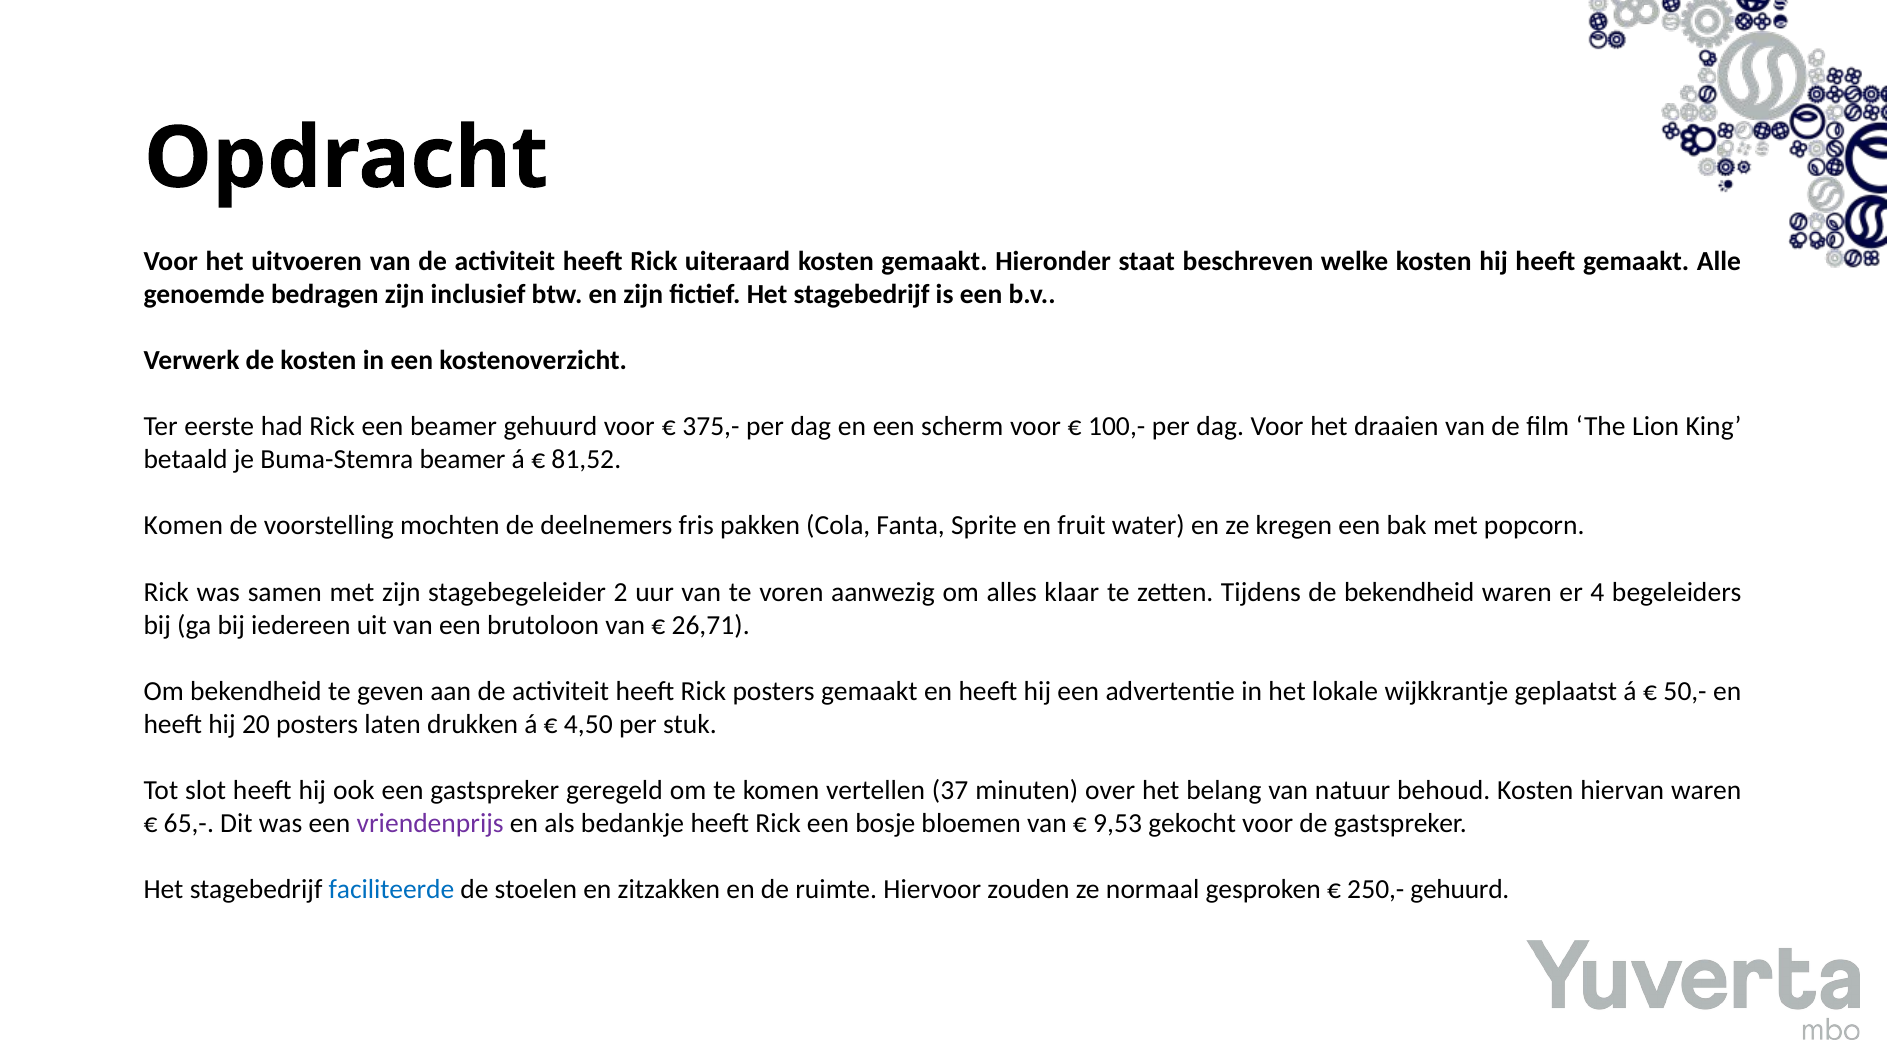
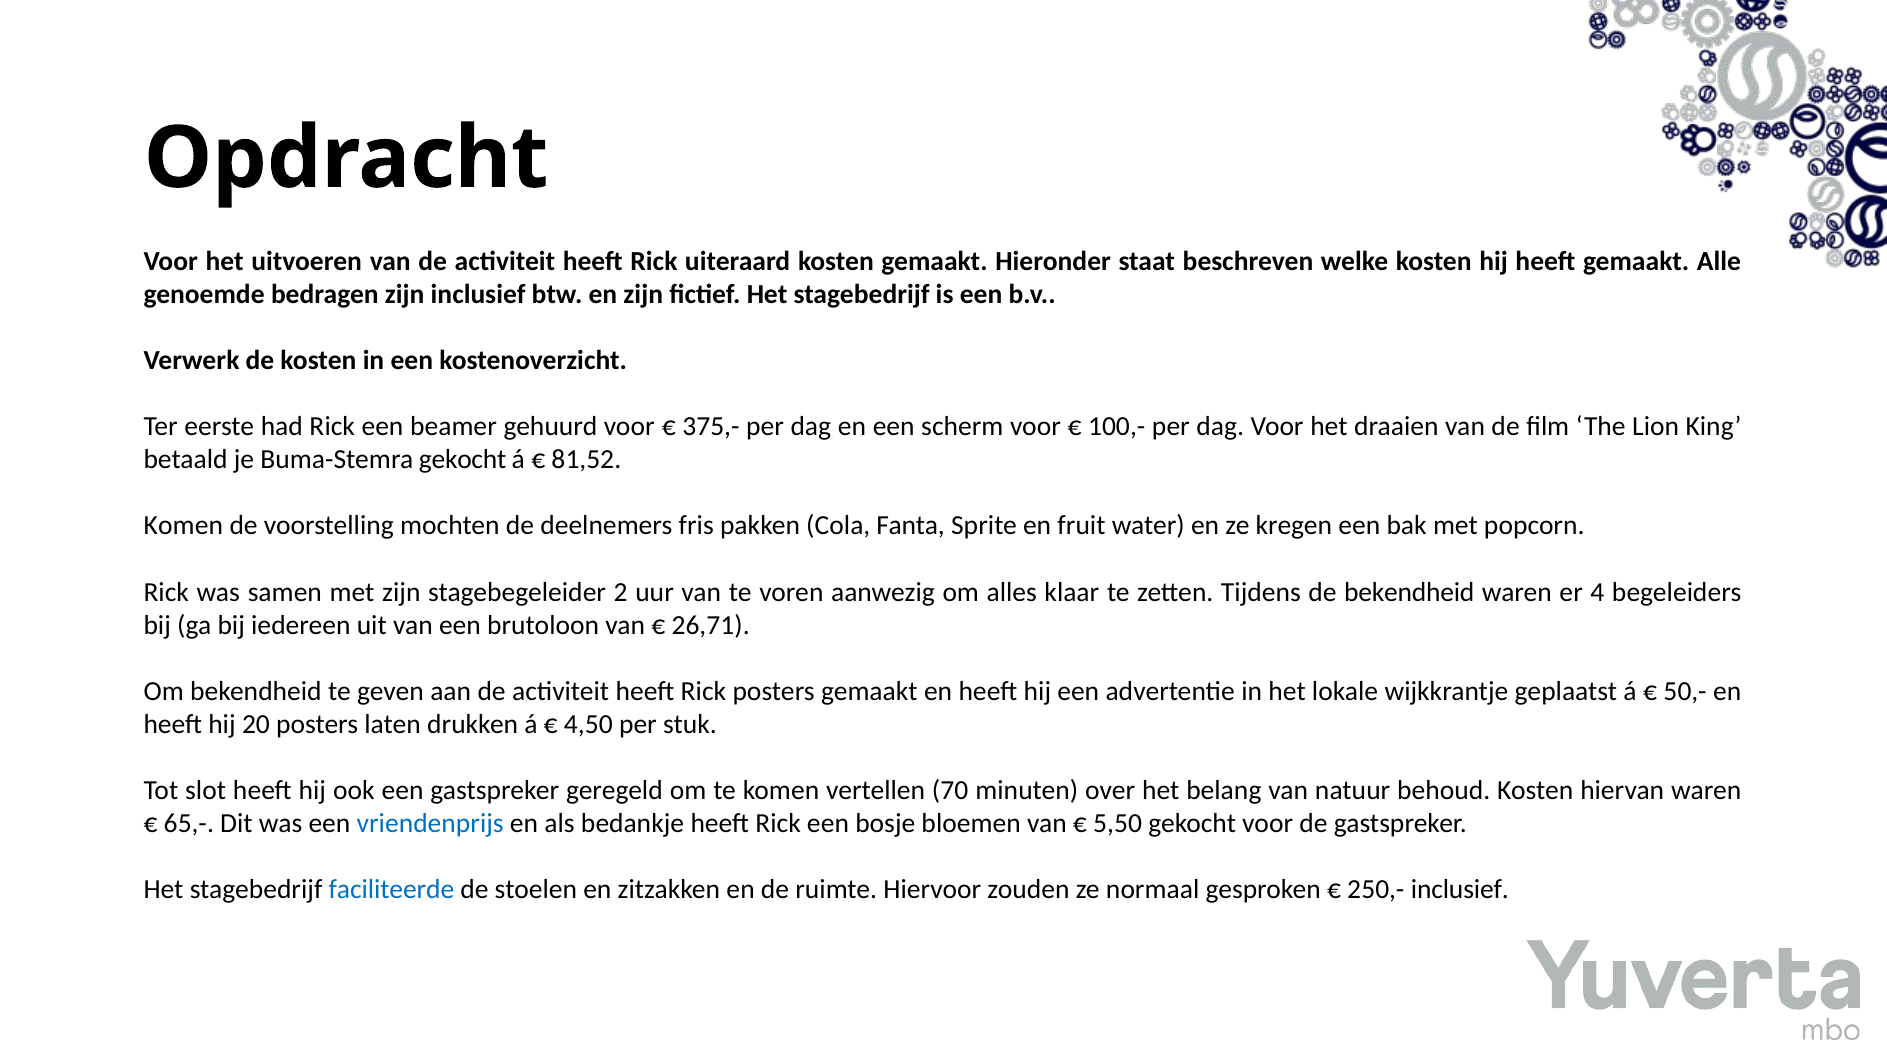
Buma-Stemra beamer: beamer -> gekocht (463, 460)
37: 37 -> 70 (950, 790)
vriendenprijs colour: purple -> blue (430, 823)
9,53: 9,53 -> 5,50 (1118, 823)
250,- gehuurd: gehuurd -> inclusief (1460, 890)
